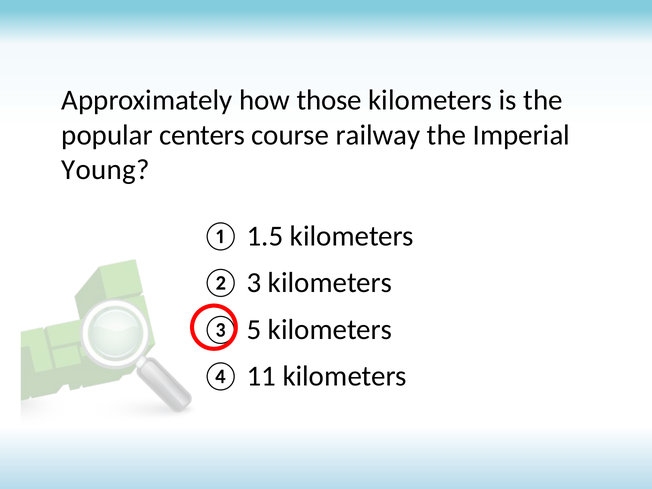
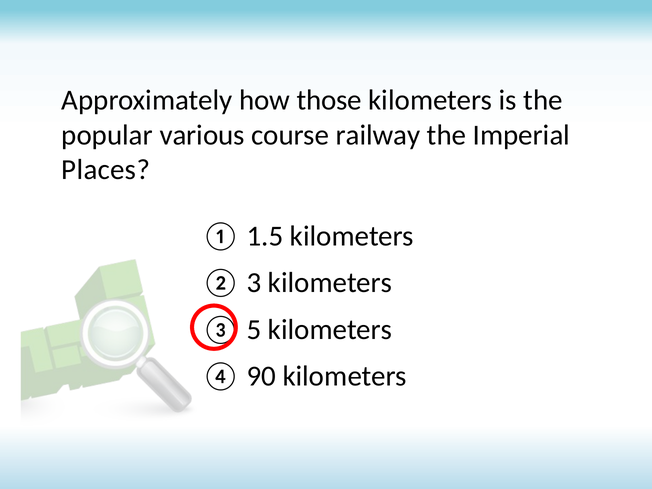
centers: centers -> various (202, 135)
Young: Young -> Places (106, 170)
11: 11 -> 90 (261, 376)
